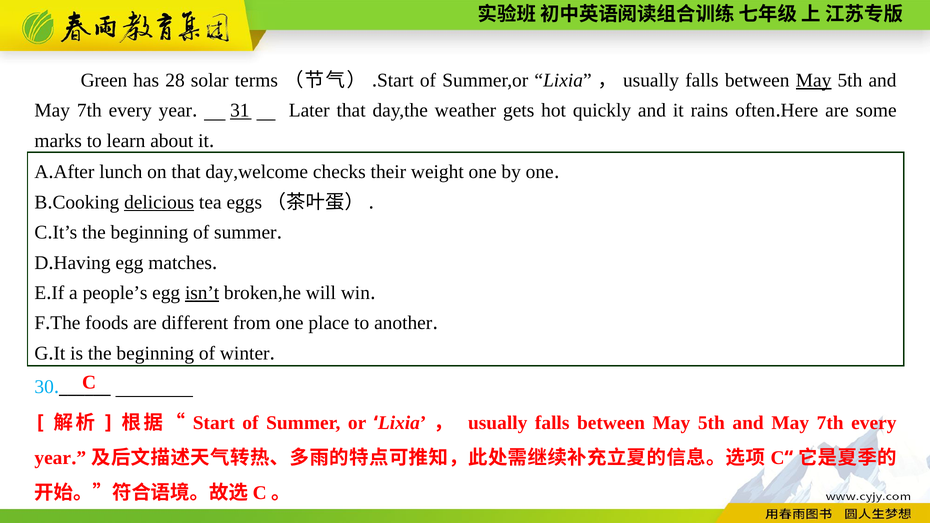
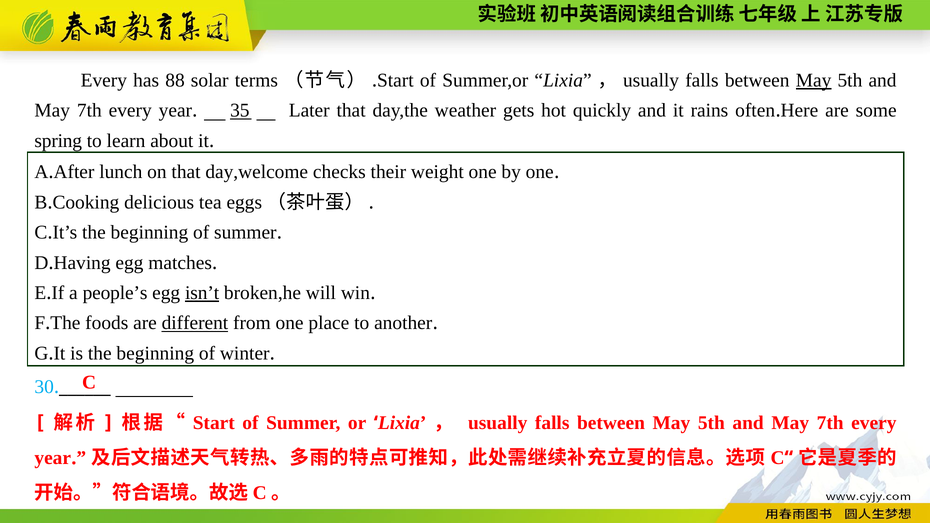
Green: Green -> Every (104, 80)
28: 28 -> 88 (175, 80)
31: 31 -> 35 (240, 111)
marks: marks -> spring (58, 141)
delicious underline: present -> none (159, 202)
different underline: none -> present (195, 323)
